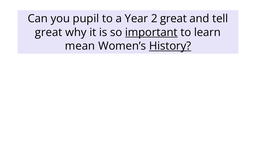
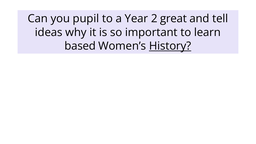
great: great -> ideas (49, 32)
important underline: present -> none (151, 32)
mean: mean -> based (80, 46)
